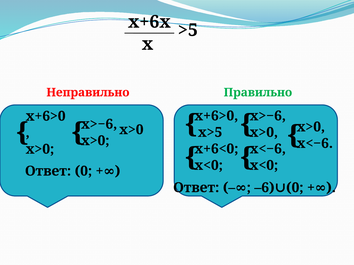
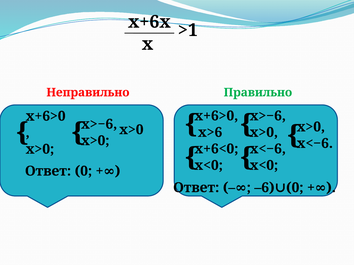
>5: >5 -> >1 (188, 30)
x>5: x>5 -> x>6 (210, 133)
